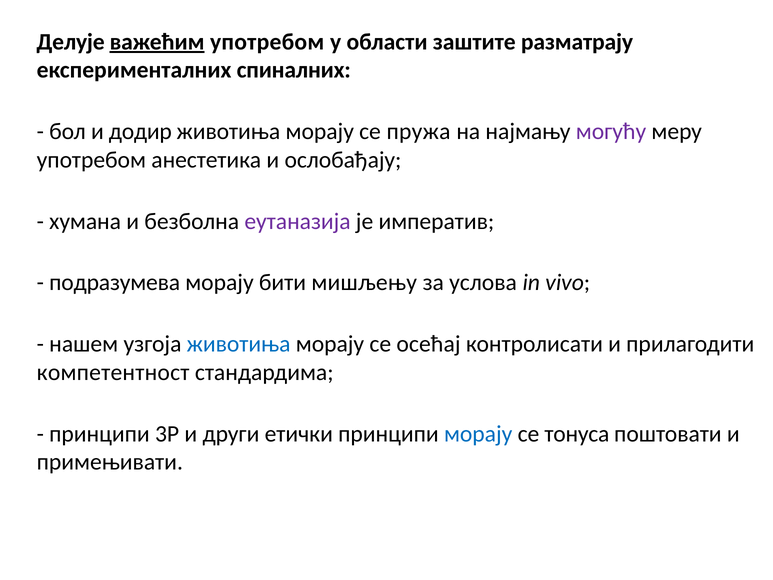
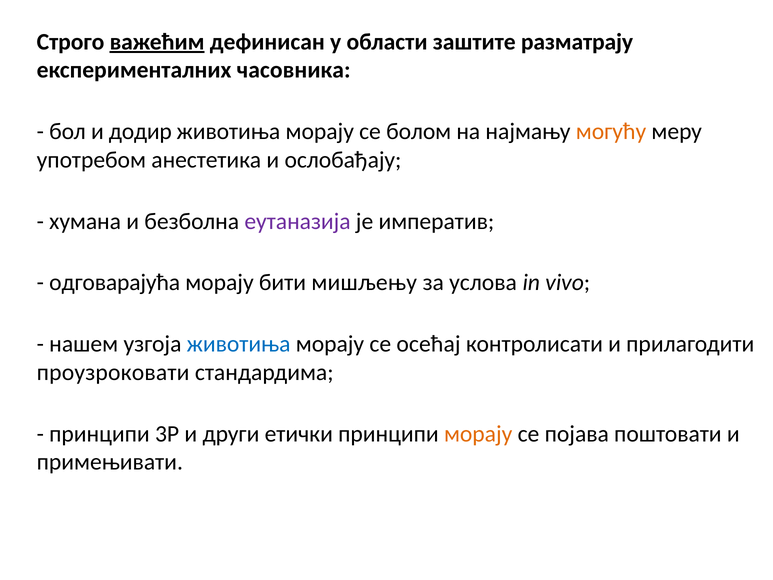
Делује: Делује -> Строго (71, 42)
важећим употребом: употребом -> дефинисан (267, 42)
спиналних: спиналних -> часовника (294, 70)
пружа: пружа -> болом (419, 131)
могућу colour: purple -> orange (611, 131)
подразумева: подразумева -> одговарајућа (115, 283)
компетентност: компетентност -> проузроковати (113, 372)
морају colour: blue -> orange (478, 434)
тонуса: тонуса -> појава (577, 434)
